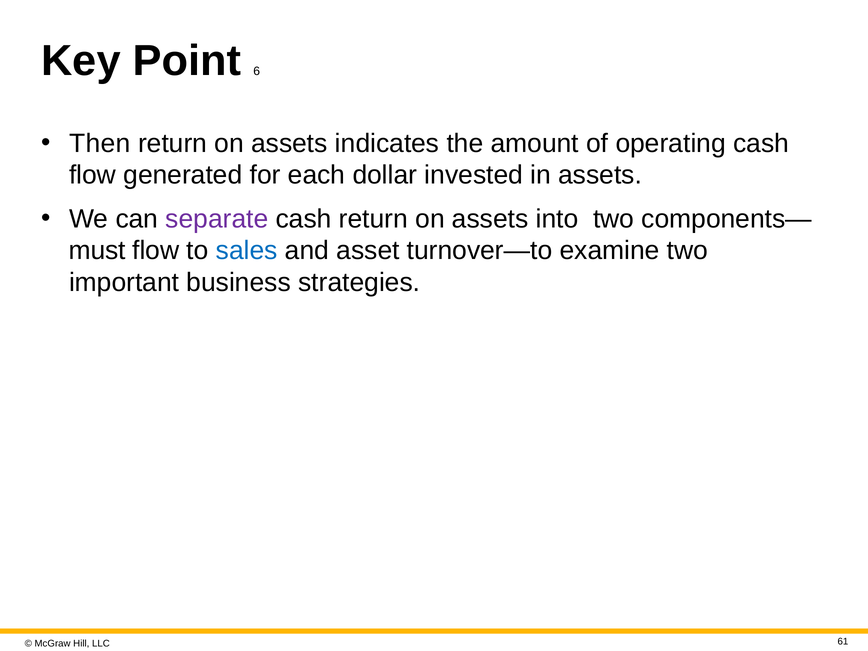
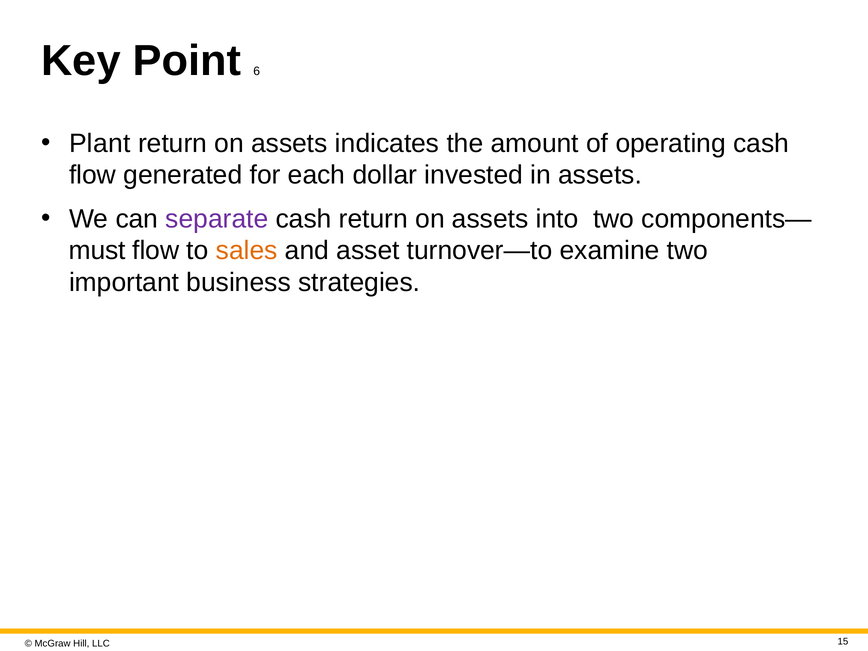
Then: Then -> Plant (100, 143)
sales colour: blue -> orange (247, 251)
61: 61 -> 15 (843, 642)
